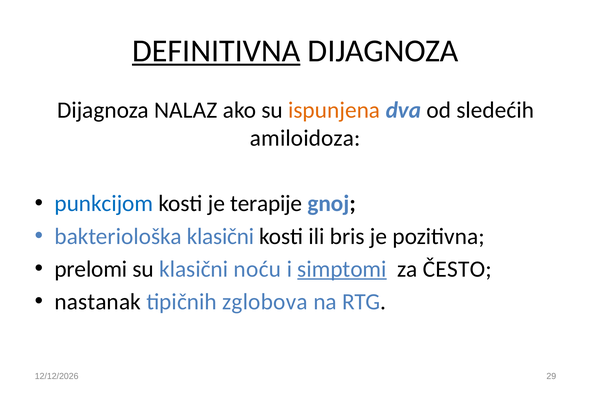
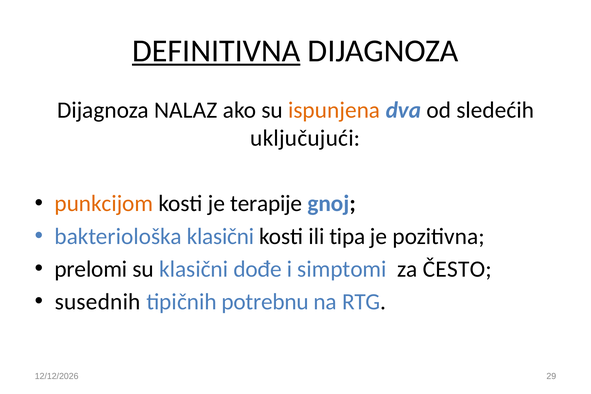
amiloidoza: amiloidoza -> uključujući (305, 138)
punkcijom colour: blue -> orange (104, 204)
bris: bris -> tipa (347, 236)
noću: noću -> dođe (258, 269)
simptomi underline: present -> none (342, 269)
nastanak: nastanak -> susednih (98, 302)
zglobova: zglobova -> potrebnu (265, 302)
